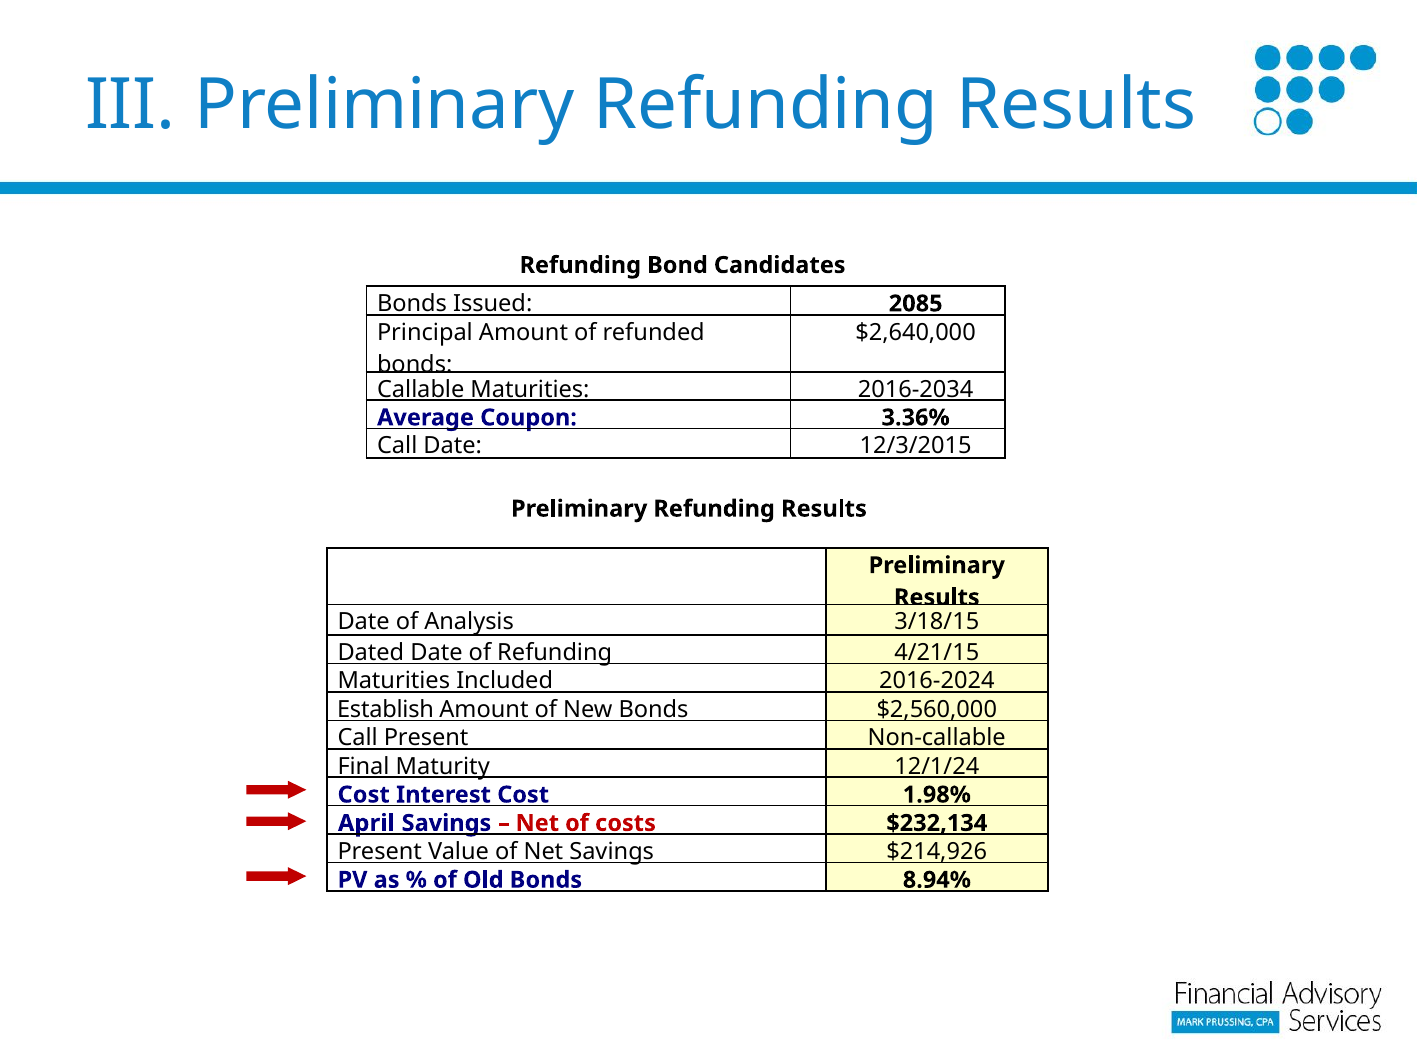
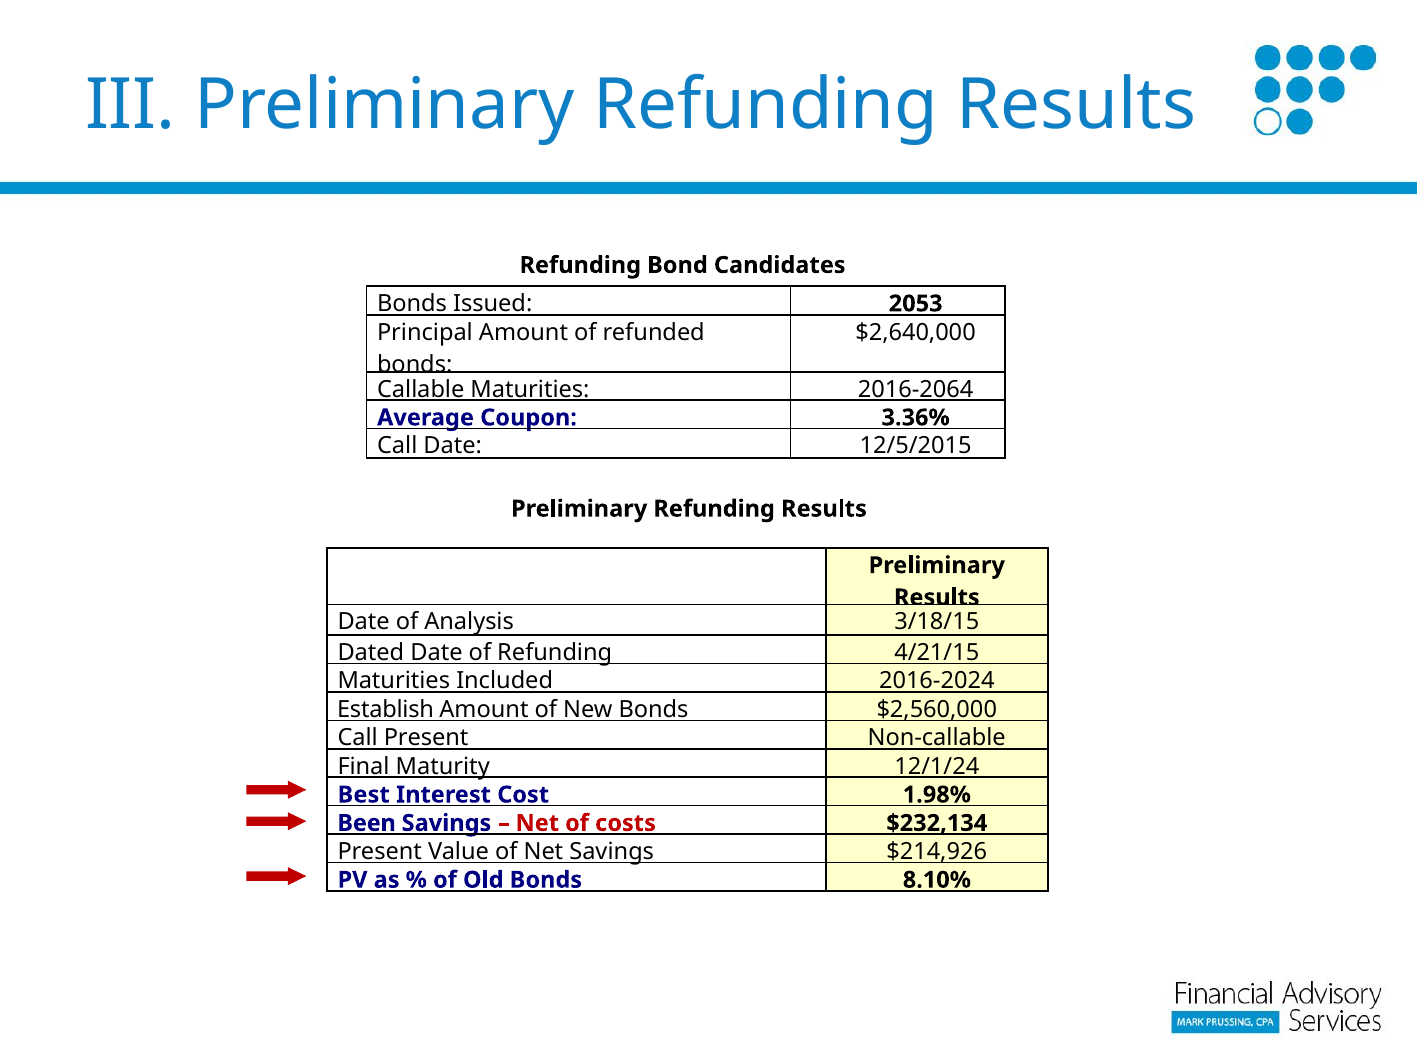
2085: 2085 -> 2053 (916, 304)
2016-2034: 2016-2034 -> 2016-2064 (916, 389)
12/3/2015: 12/3/2015 -> 12/5/2015 (916, 446)
Cost: Cost -> Best (364, 795)
April: April -> Been (367, 823)
8.94%: 8.94% -> 8.10% (937, 880)
